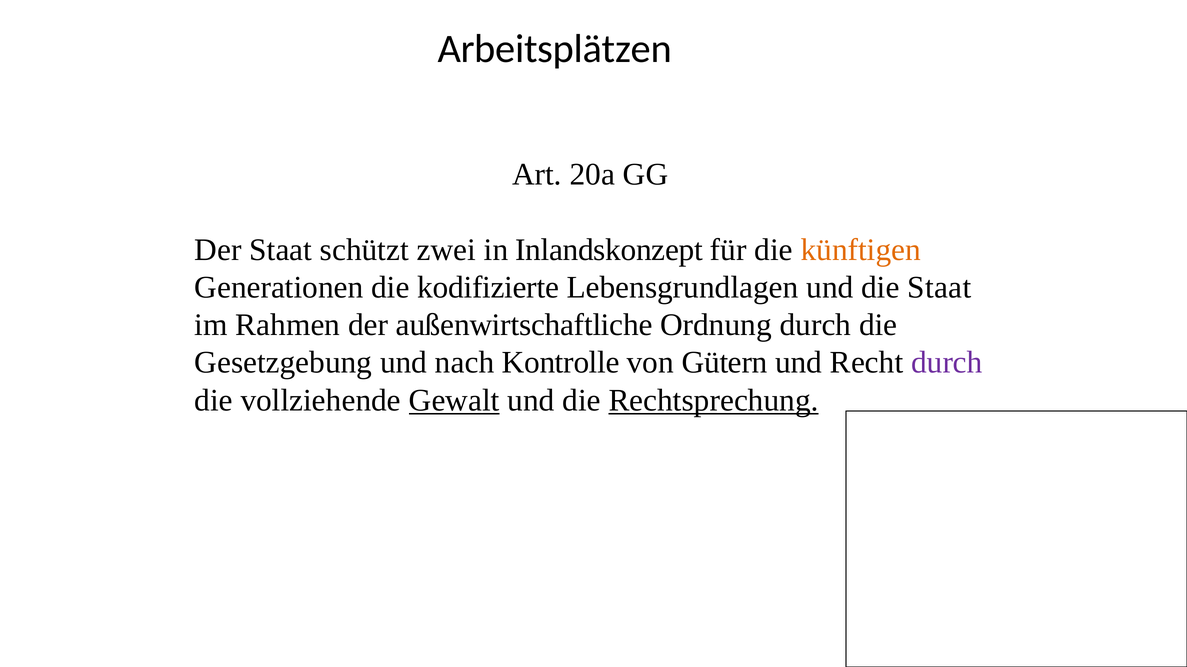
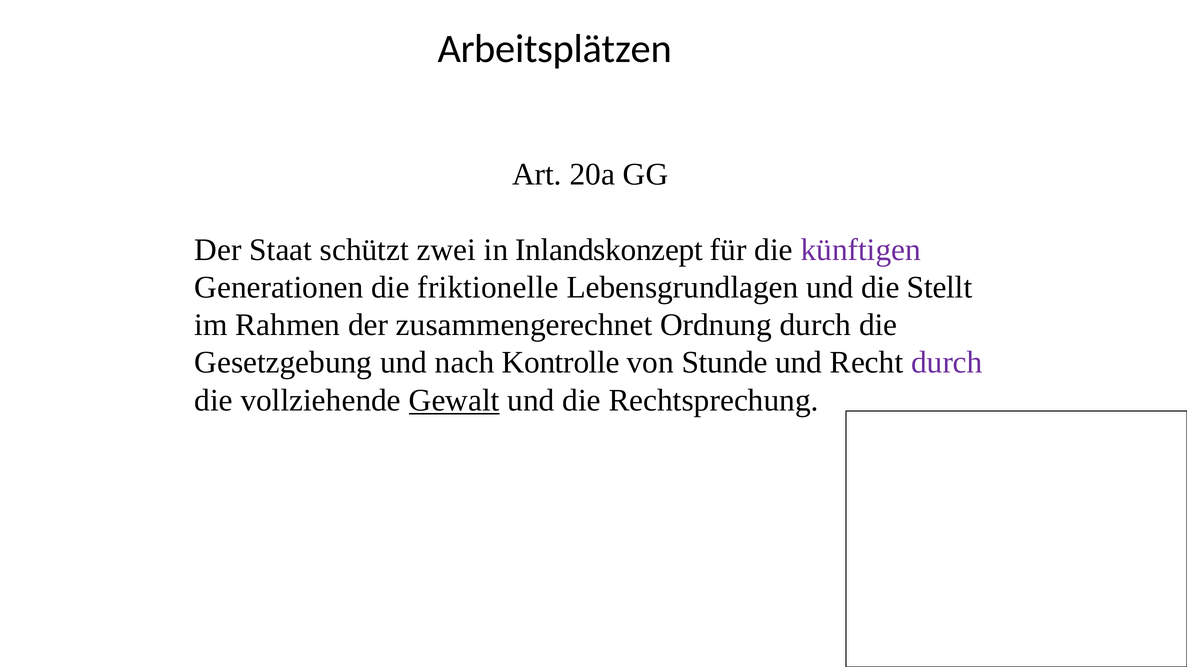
künftigen colour: orange -> purple (861, 250)
kodifizierte: kodifizierte -> friktionelle (488, 288)
die Staat: Staat -> Stellt (940, 288)
außenwirtschaftliche: außenwirtschaftliche -> zusammengerechnet (524, 325)
Gütern: Gütern -> Stunde (725, 363)
Rechtsprechung underline: present -> none (714, 401)
